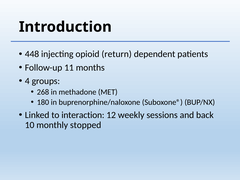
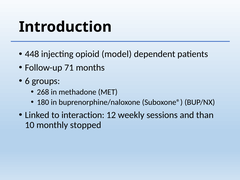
return: return -> model (117, 54)
11: 11 -> 71 (69, 68)
4: 4 -> 6 (27, 81)
back: back -> than (205, 115)
